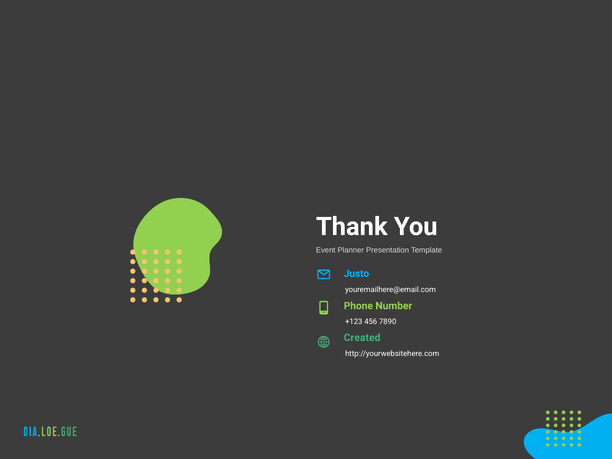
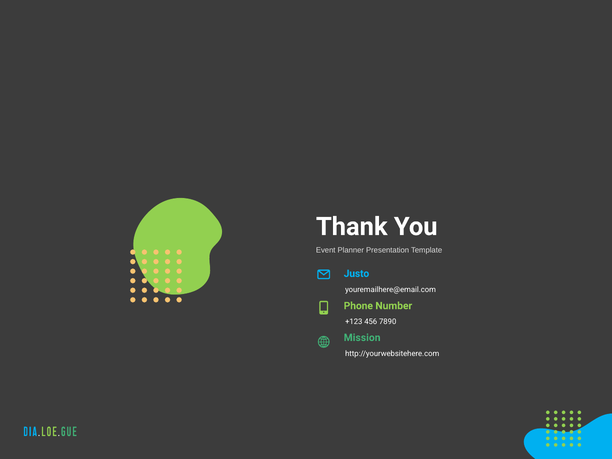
Created: Created -> Mission (362, 338)
